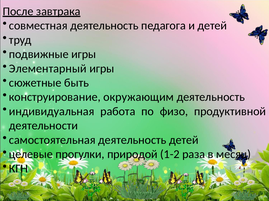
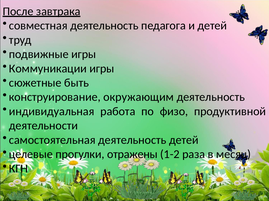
Элементарный: Элементарный -> Коммуникации (48, 69)
природой: природой -> отражены (132, 155)
